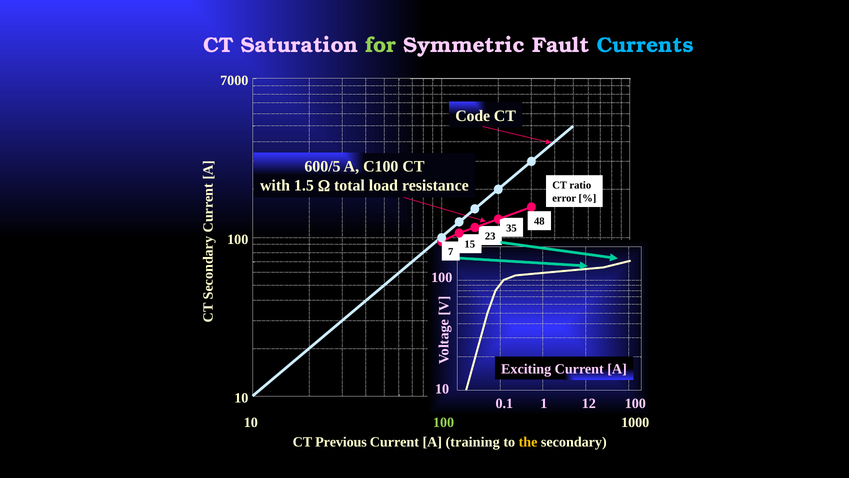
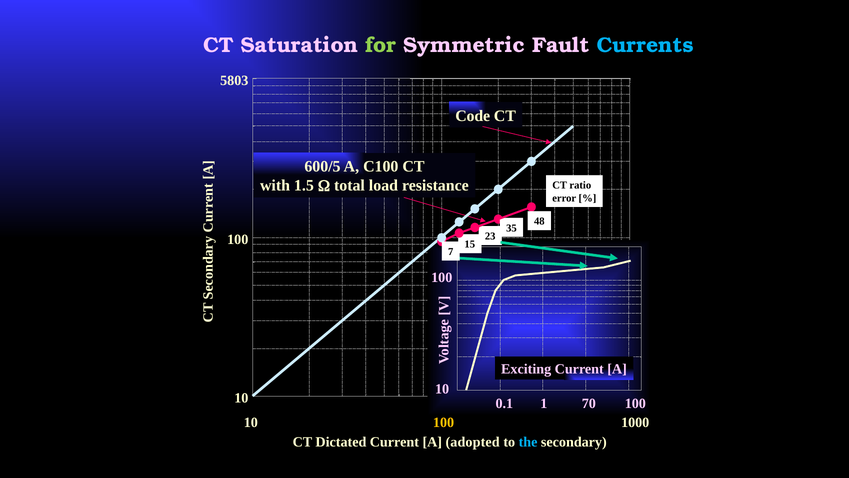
7000: 7000 -> 5803 (234, 80)
12: 12 -> 70 (589, 403)
100 colour: light green -> yellow (444, 422)
Previous: Previous -> Dictated (341, 442)
training: training -> adopted (473, 442)
the colour: yellow -> light blue (528, 442)
